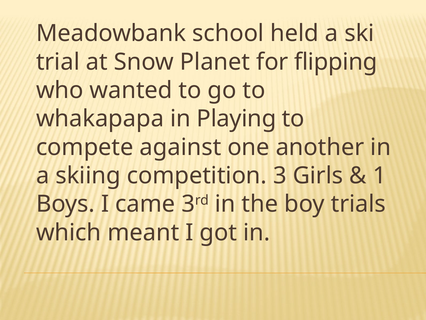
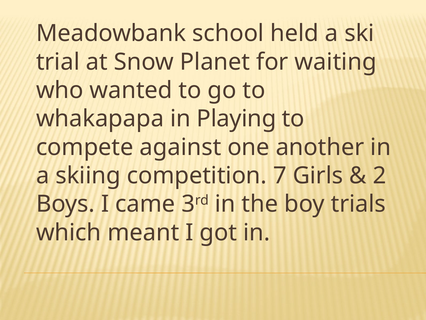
flipping: flipping -> waiting (336, 62)
3: 3 -> 7 (280, 175)
1: 1 -> 2 (379, 175)
